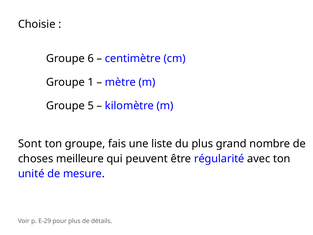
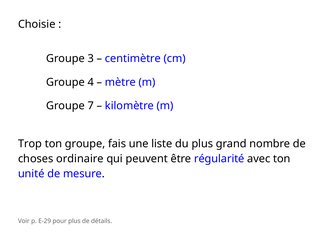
6: 6 -> 3 (91, 58)
1: 1 -> 4 (91, 82)
5: 5 -> 7 (91, 106)
Sont: Sont -> Trop (30, 144)
meilleure: meilleure -> ordinaire (80, 159)
